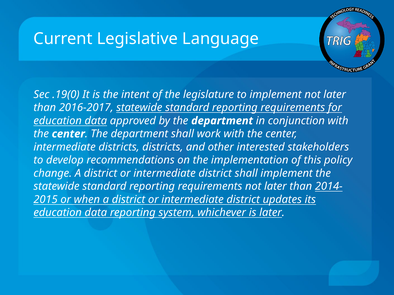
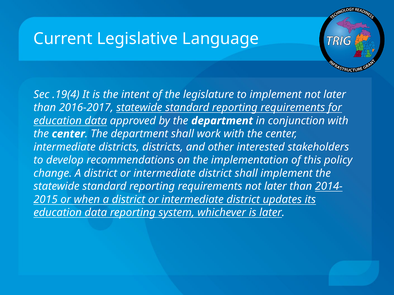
.19(0: .19(0 -> .19(4 (66, 95)
